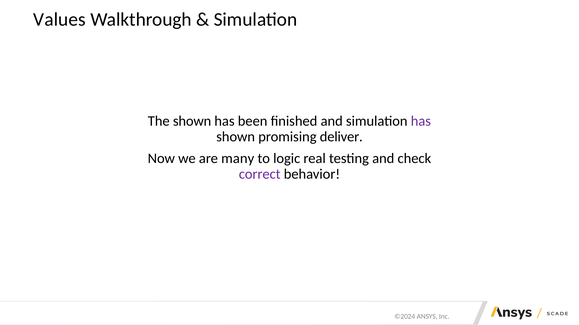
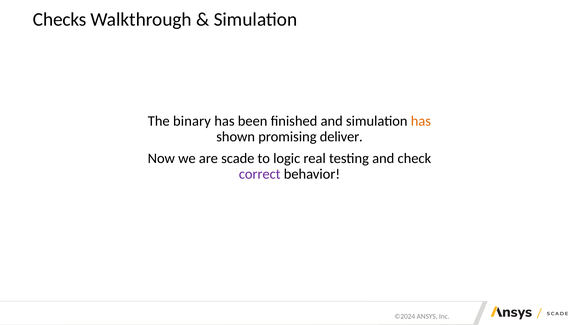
Values: Values -> Checks (60, 20)
The shown: shown -> binary (192, 121)
has colour: purple -> orange (421, 121)
many: many -> scade (238, 159)
